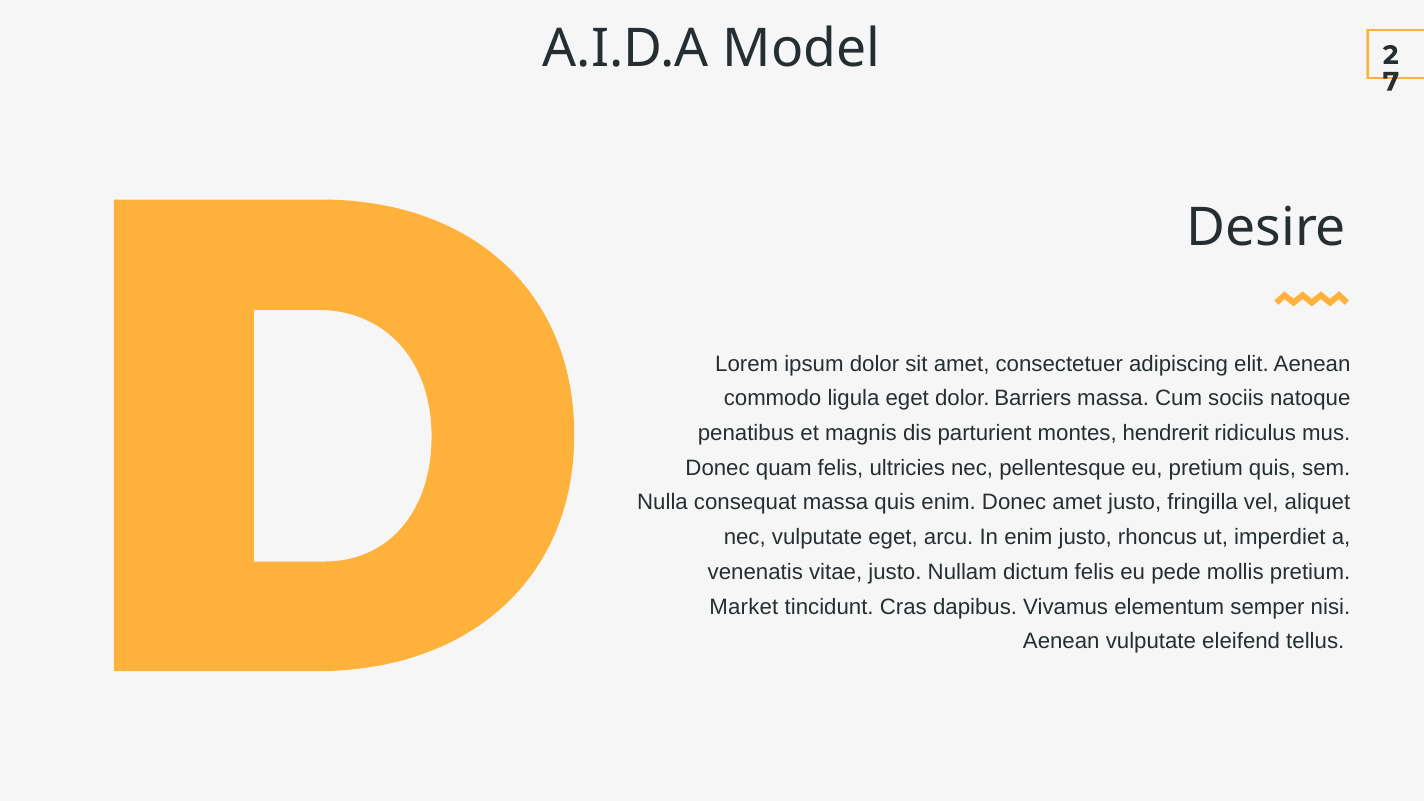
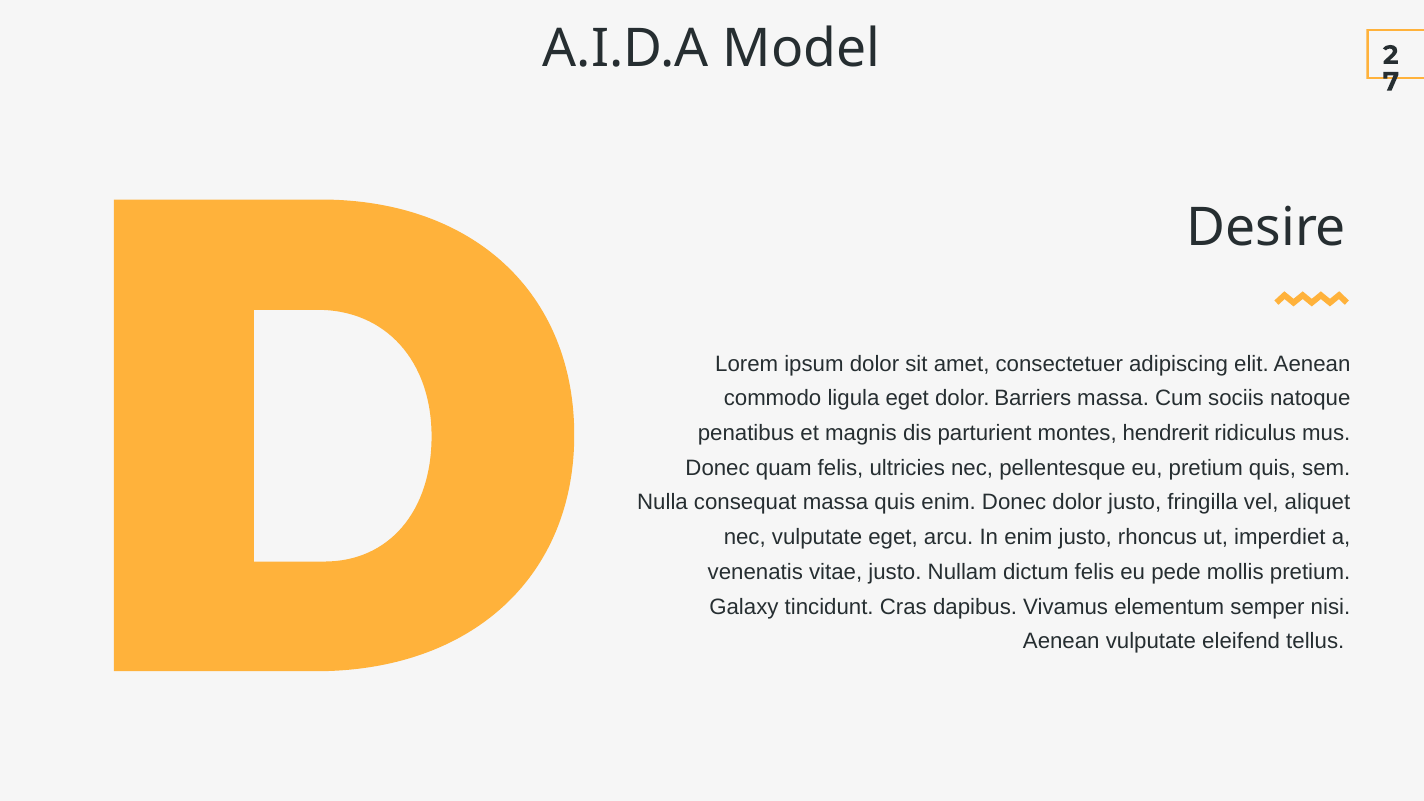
Donec amet: amet -> dolor (1077, 503)
Market: Market -> Galaxy (744, 607)
